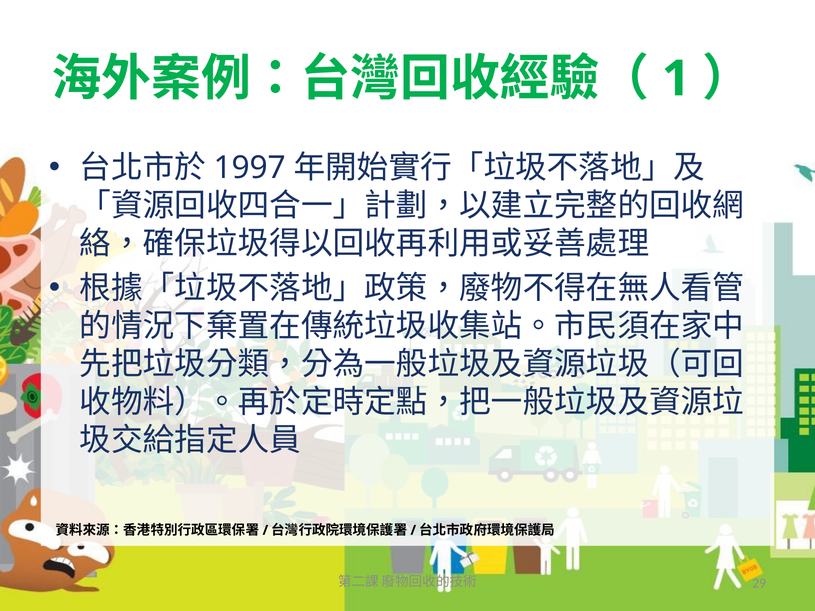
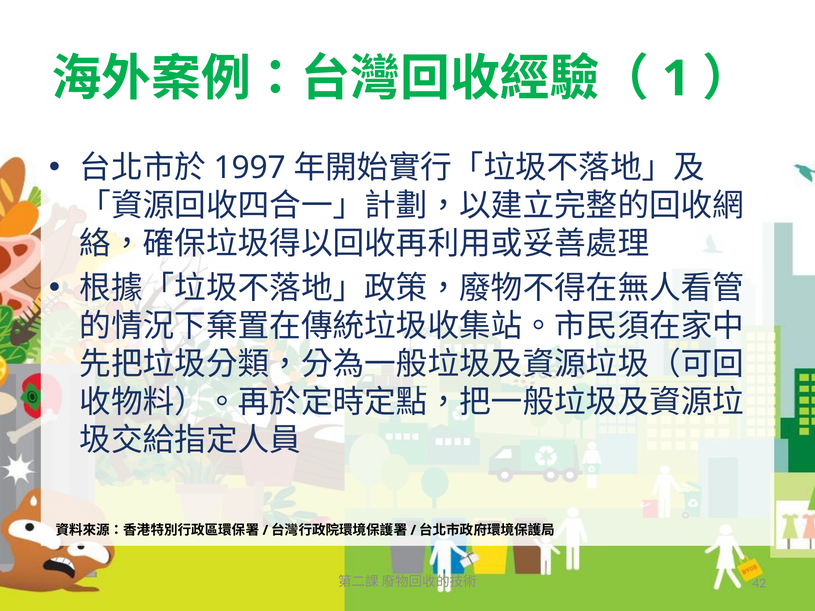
29: 29 -> 42 (759, 584)
